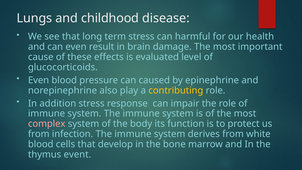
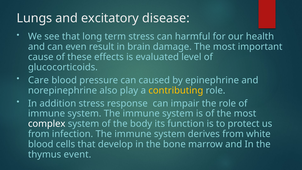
childhood: childhood -> excitatory (110, 18)
Even: Even -> Care (38, 80)
complex colour: pink -> white (47, 124)
